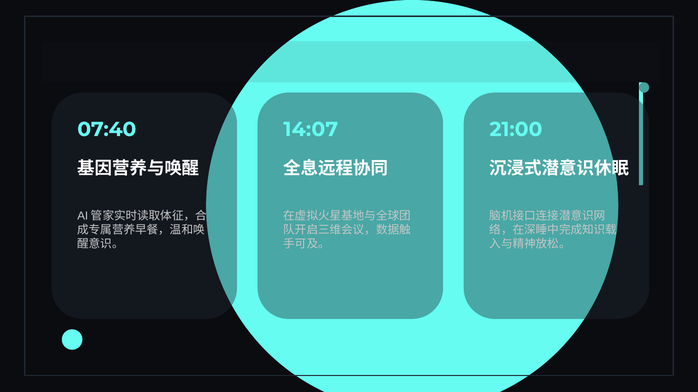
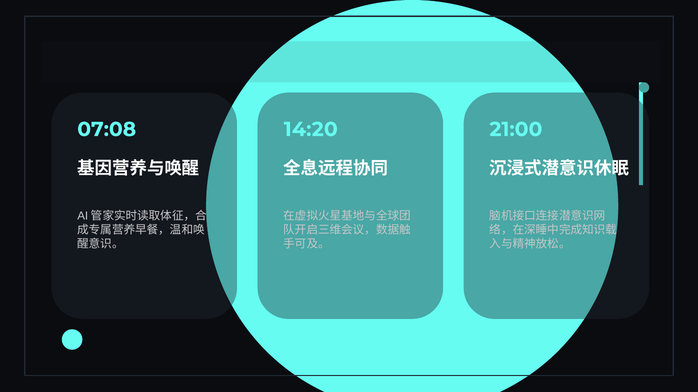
07:40: 07:40 -> 07:08 (107, 130)
14:07: 14:07 -> 14:20 (311, 130)
